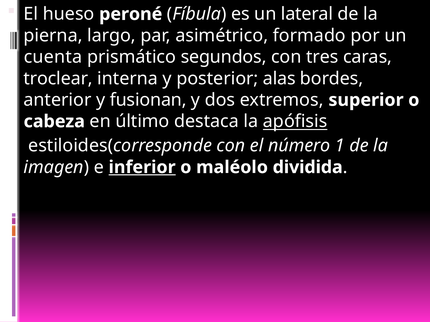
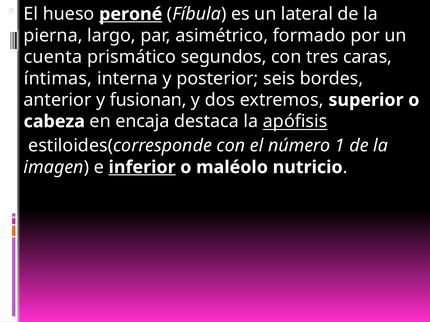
peroné underline: none -> present (131, 14)
troclear: troclear -> íntimas (58, 79)
alas: alas -> seis (279, 79)
último: último -> encaja (142, 122)
dividida: dividida -> nutricio (308, 167)
